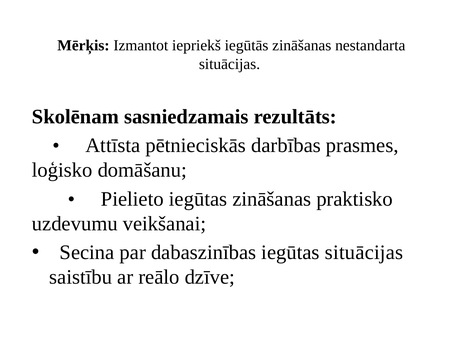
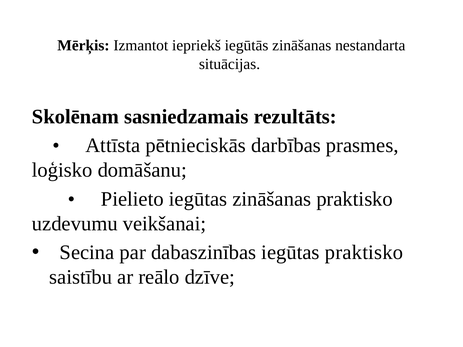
iegūtas situācijas: situācijas -> praktisko (364, 253)
